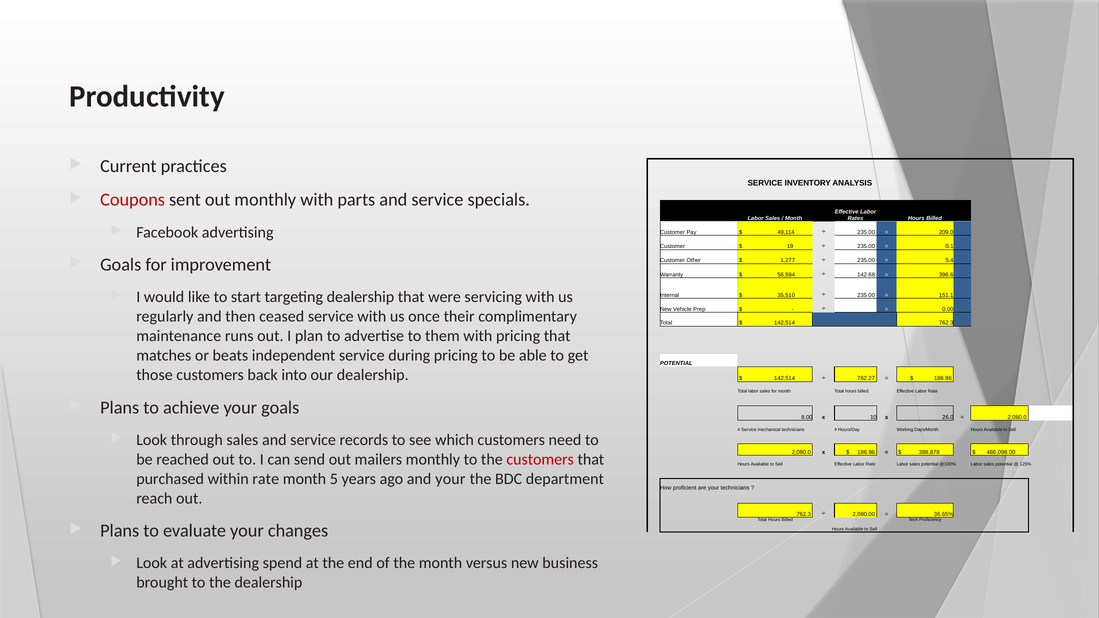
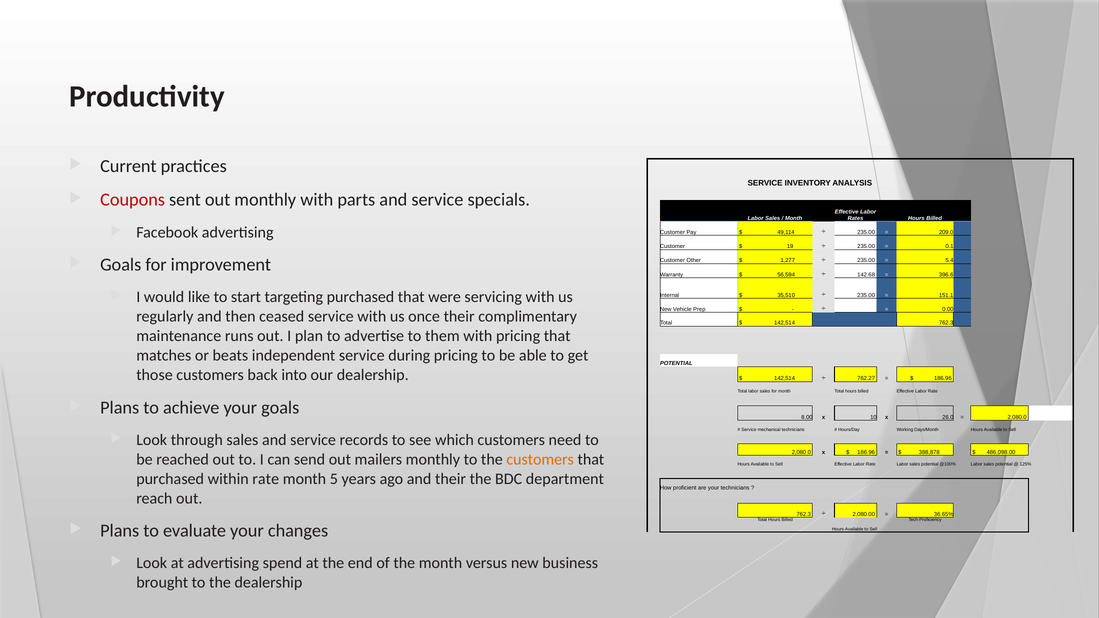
targeting dealership: dealership -> purchased (360, 297)
customers colour: red -> orange (540, 459)
and your: your -> their (451, 479)
